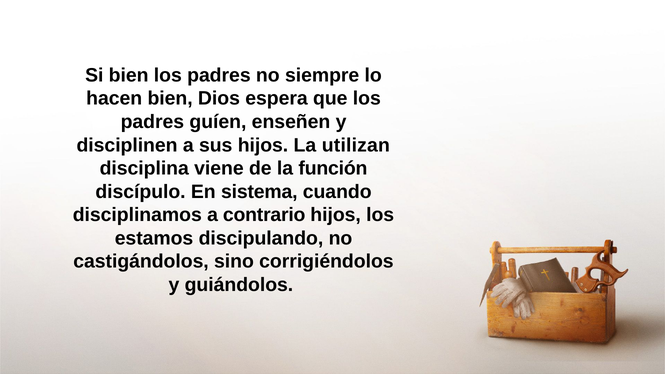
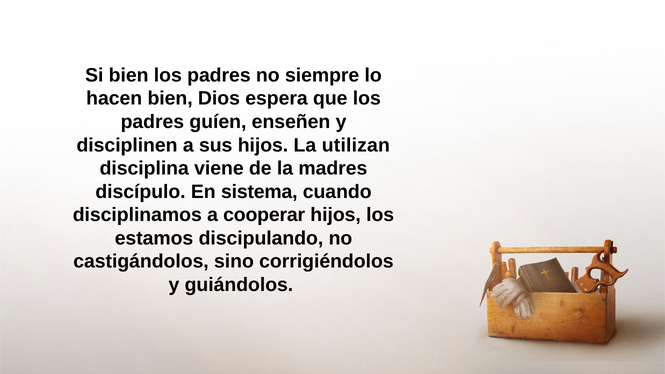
función: función -> madres (333, 168)
contrario: contrario -> cooperar (264, 215)
